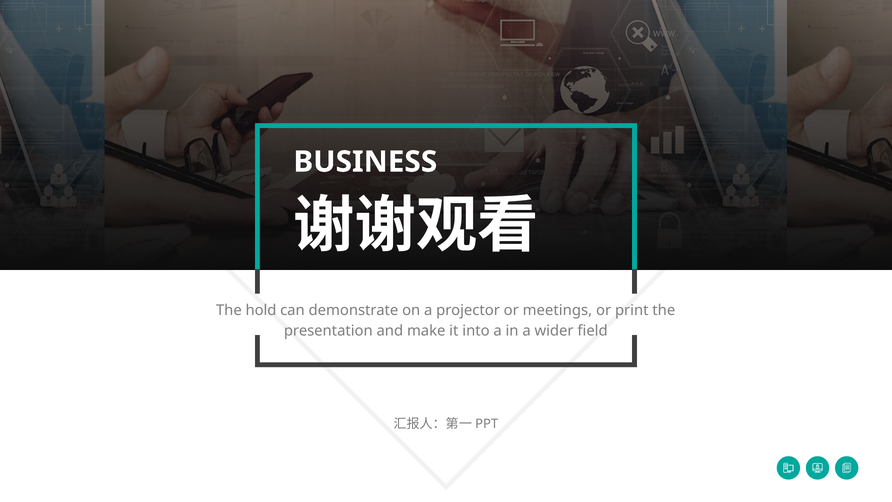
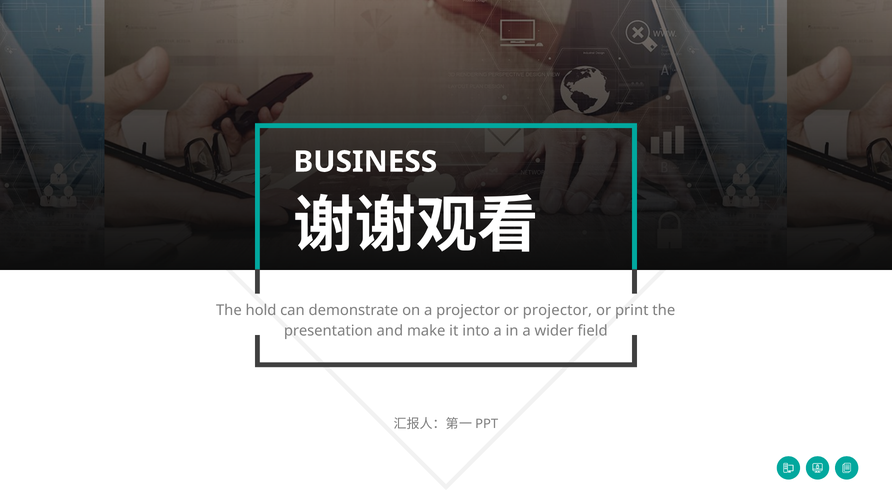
or meetings: meetings -> projector (557, 310)
